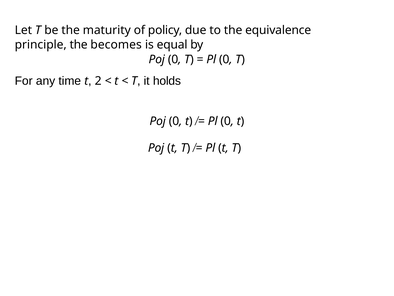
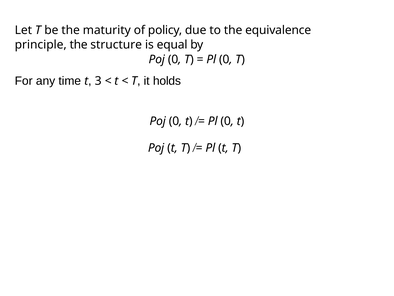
becomes: becomes -> structure (116, 45)
2: 2 -> 3 (98, 81)
